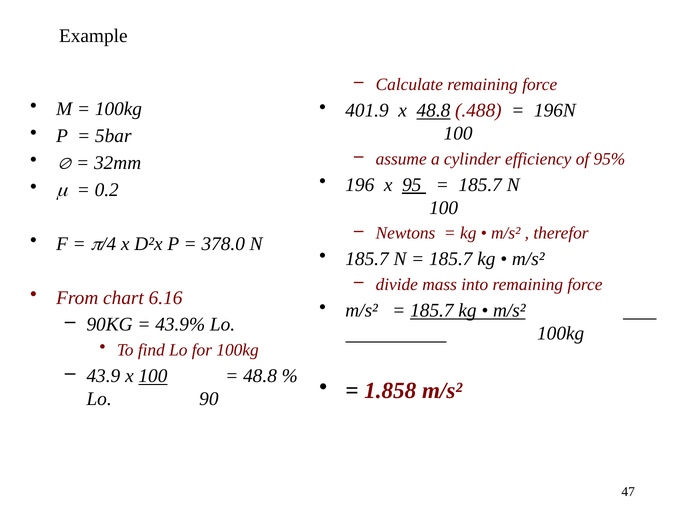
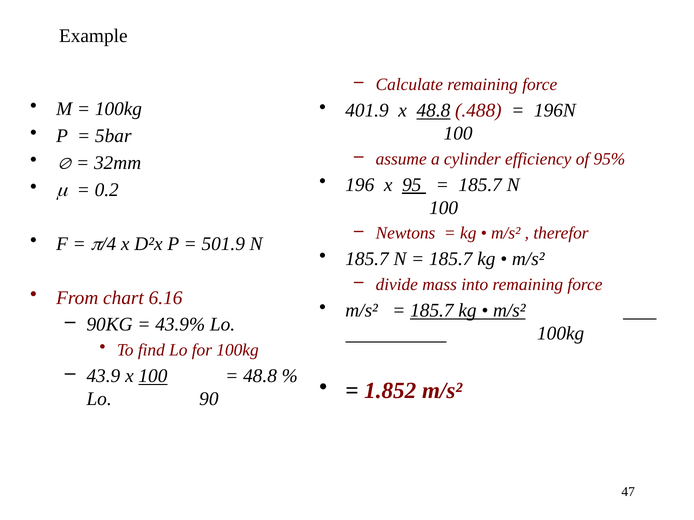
378.0: 378.0 -> 501.9 (223, 244)
1.858: 1.858 -> 1.852 (390, 391)
